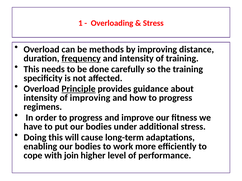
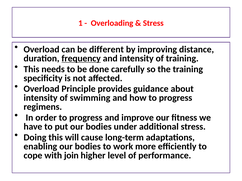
methods: methods -> different (106, 49)
Principle underline: present -> none (79, 89)
of improving: improving -> swimming (90, 98)
